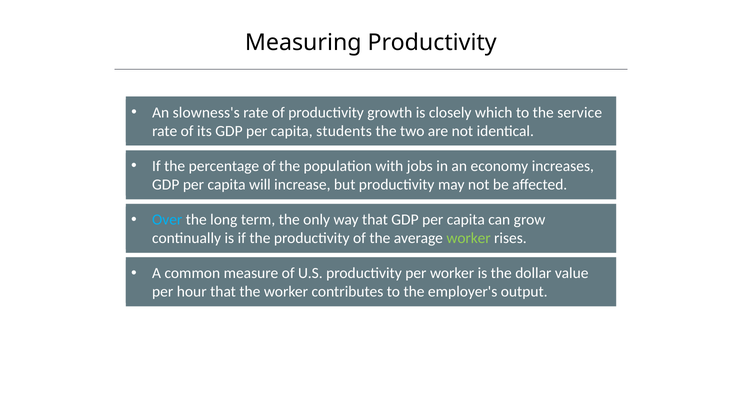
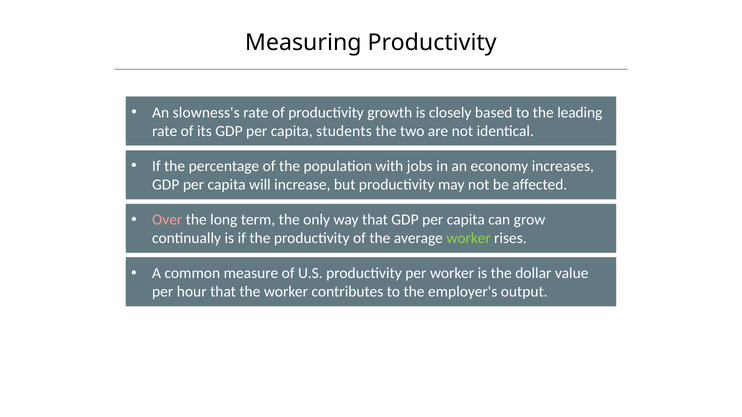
which: which -> based (494, 113)
service: service -> leading (580, 113)
Over colour: light blue -> pink (167, 220)
